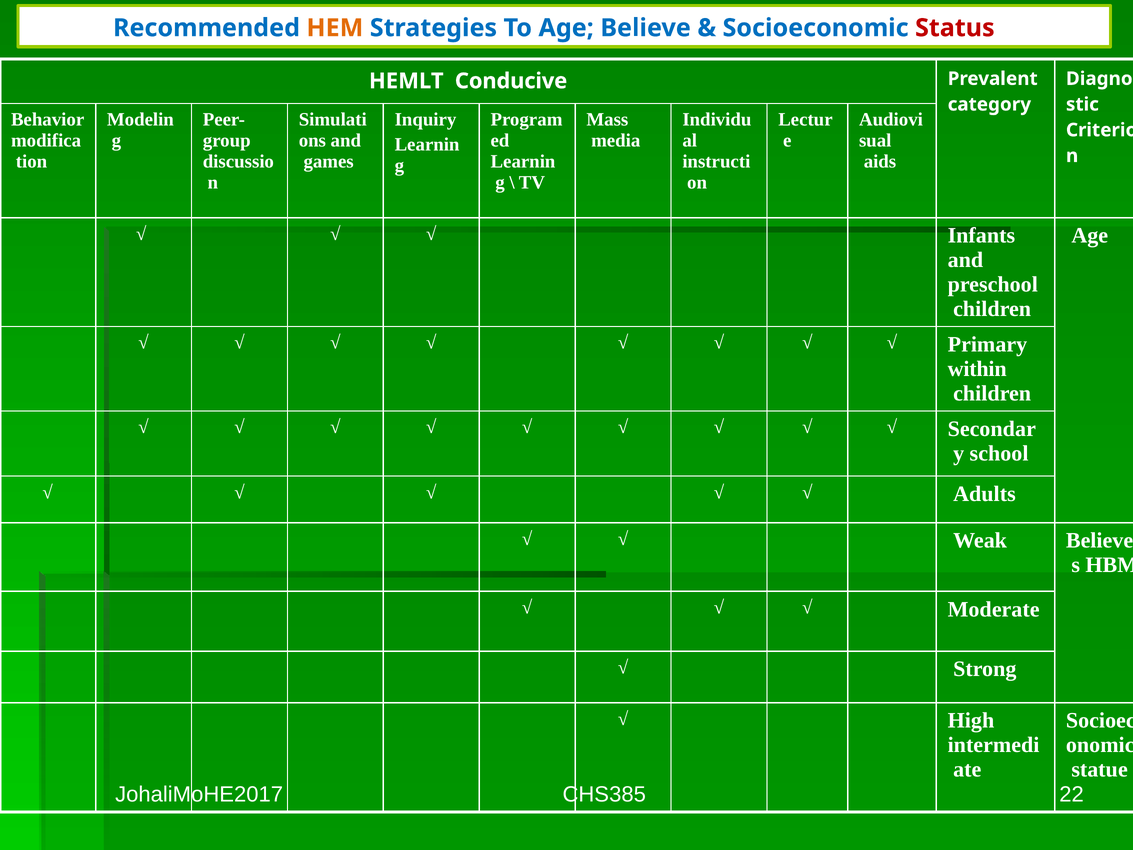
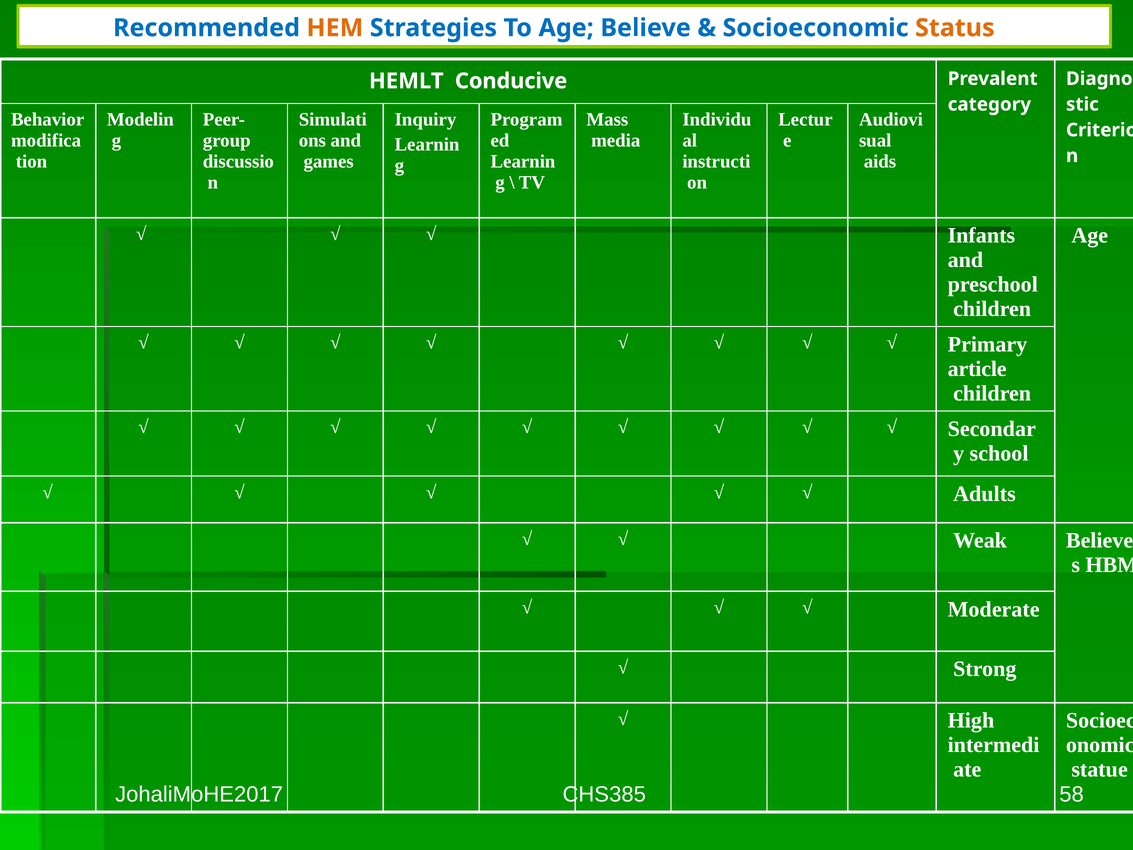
Status colour: red -> orange (955, 28)
within: within -> article (977, 369)
22: 22 -> 58 (1072, 794)
